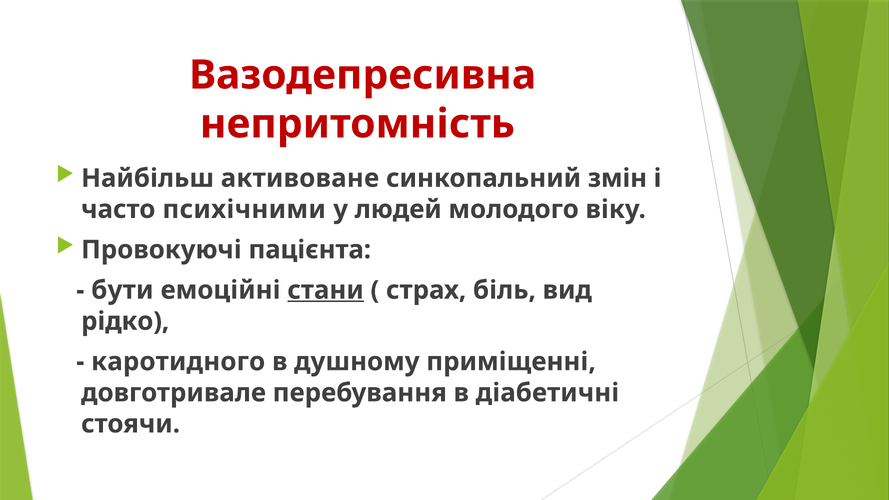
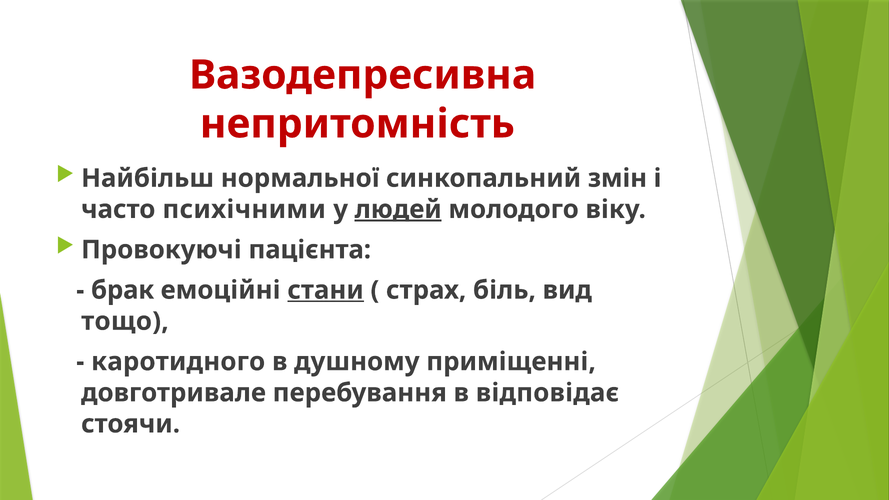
активоване: активоване -> нормальної (300, 178)
людей underline: none -> present (398, 209)
бути: бути -> брак (123, 290)
рідко: рідко -> тощо (125, 321)
діабетичні: діабетичні -> відповідає (547, 393)
